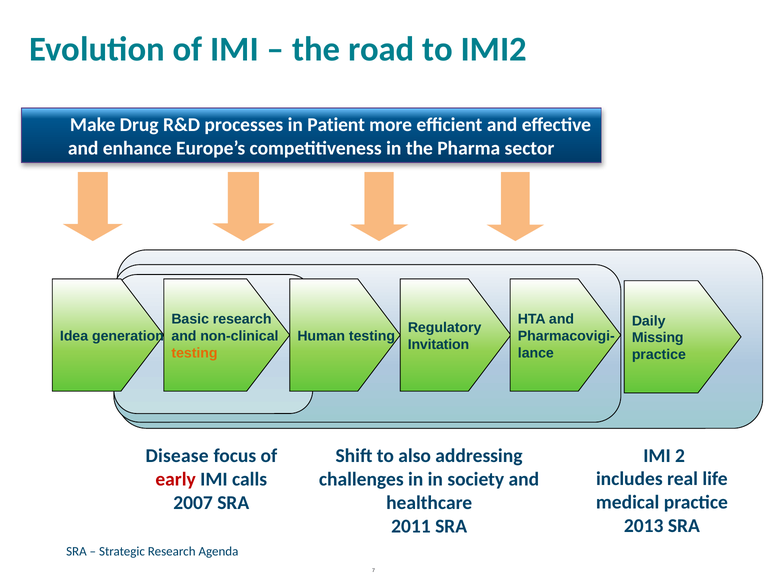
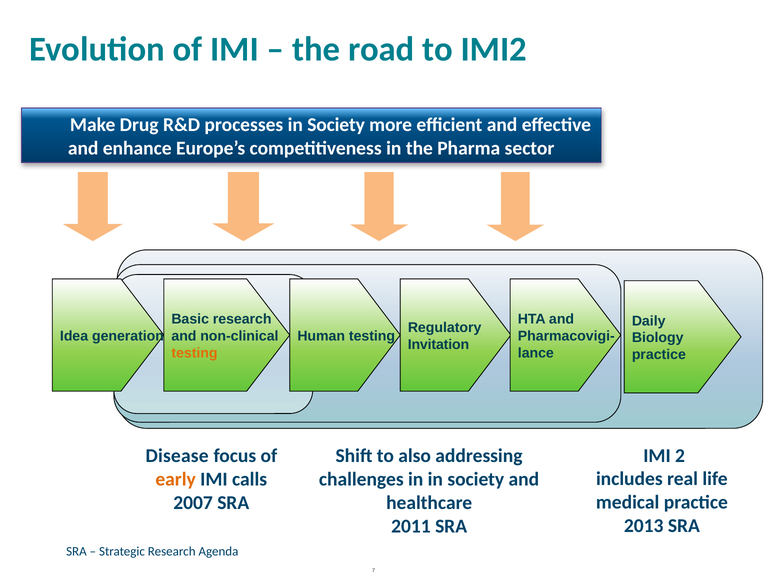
processes in Patient: Patient -> Society (336, 125)
Missing: Missing -> Biology (658, 338)
early colour: red -> orange (176, 479)
